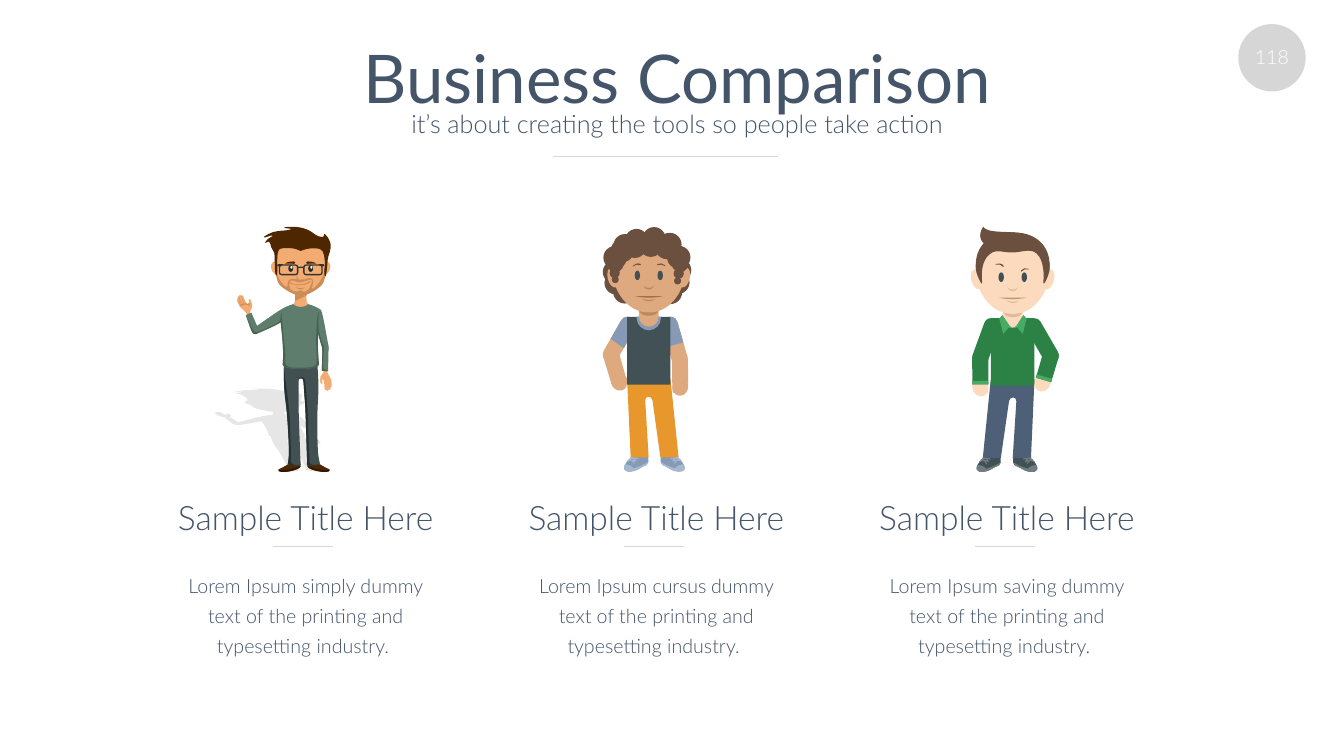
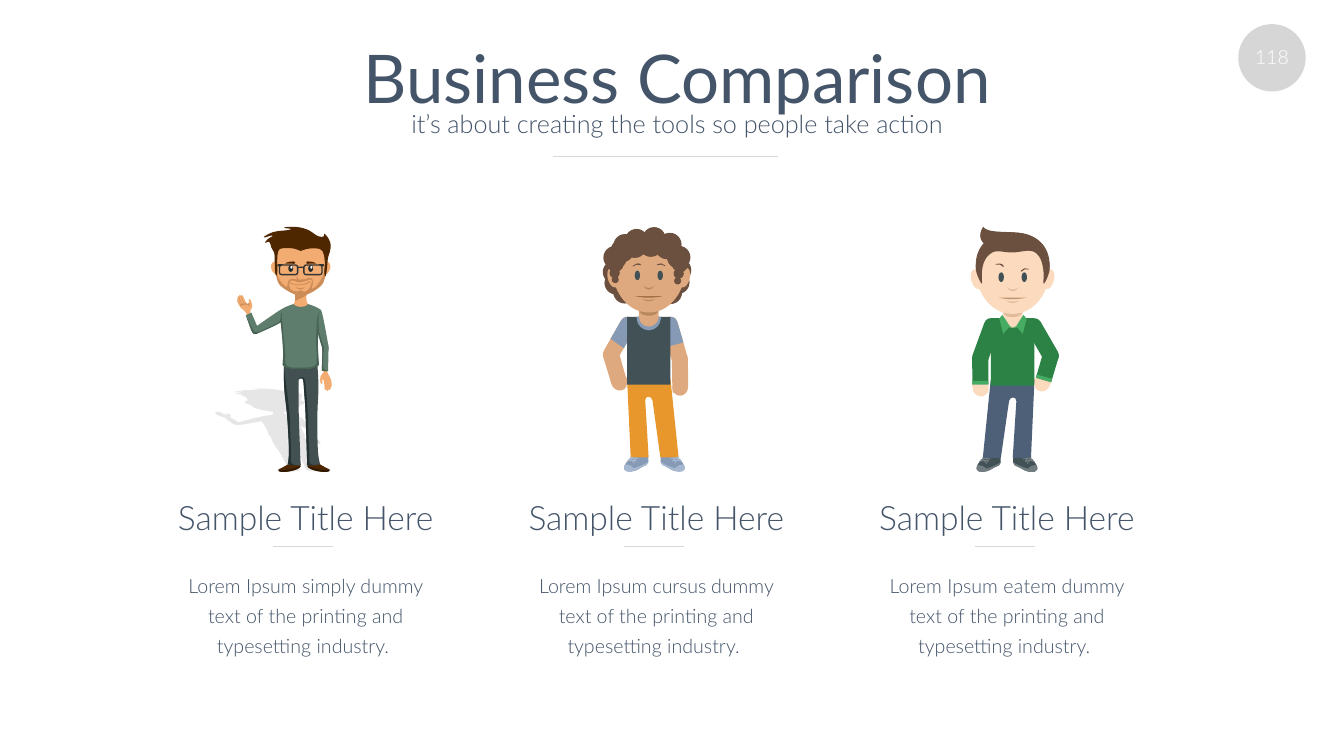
saving: saving -> eatem (1030, 587)
